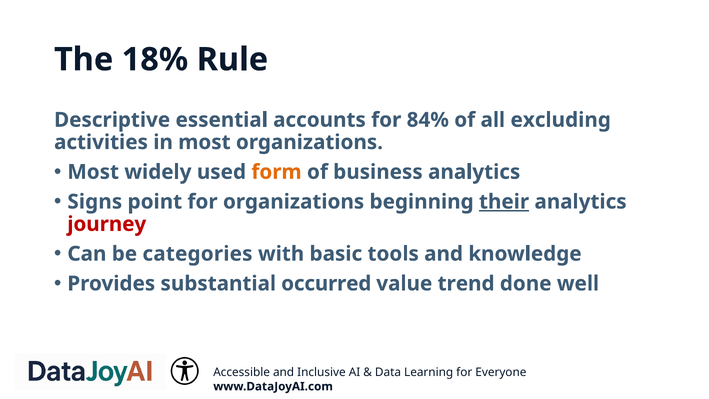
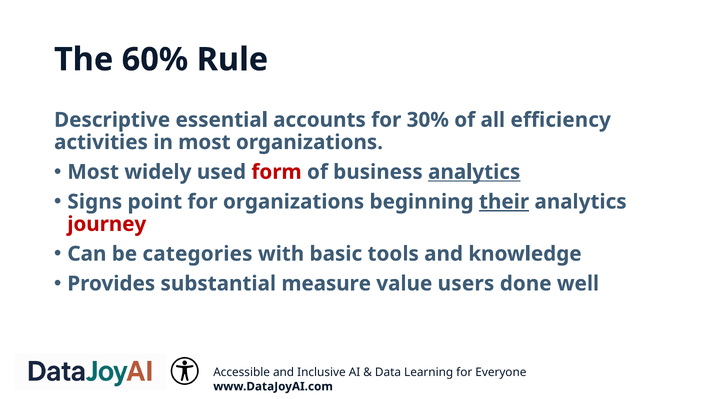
18%: 18% -> 60% (155, 60)
84%: 84% -> 30% (428, 120)
excluding: excluding -> efficiency (561, 120)
form colour: orange -> red (276, 172)
analytics underline: none -> present (474, 172)
occurred: occurred -> measure (326, 283)
trend: trend -> users (466, 283)
